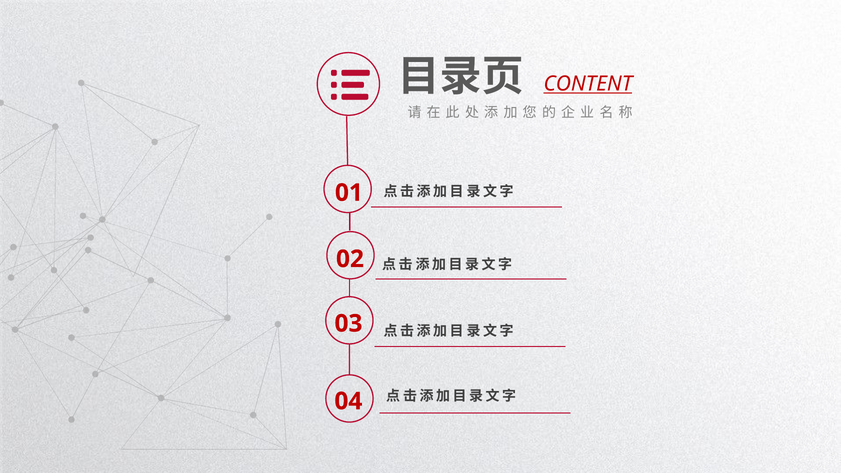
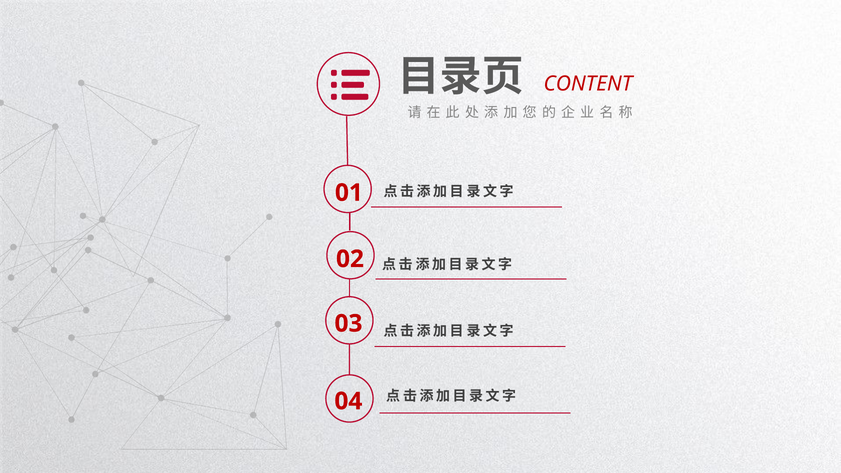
CONTENT underline: present -> none (588, 84)
